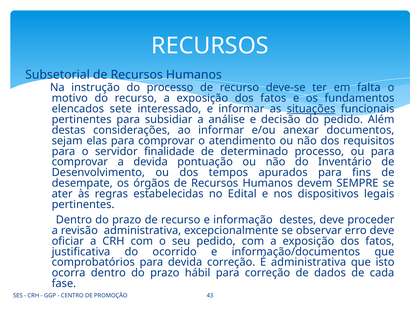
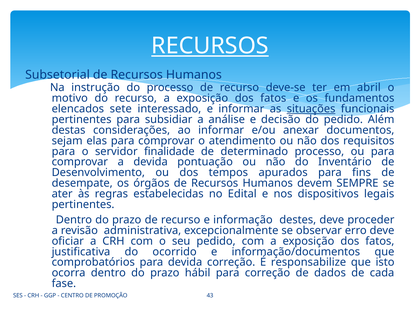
RECURSOS underline: none -> present (210, 46)
falta: falta -> abril (369, 88)
É administrativa: administrativa -> responsabilize (309, 262)
